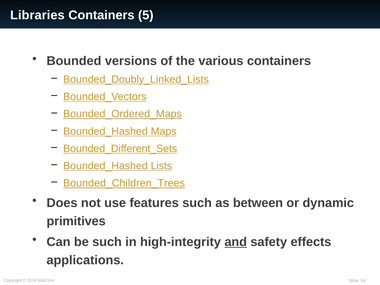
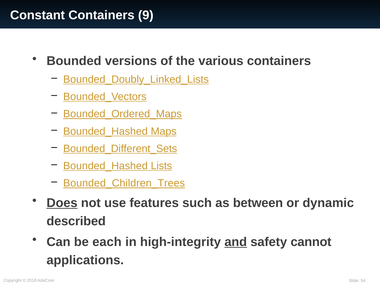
Libraries: Libraries -> Constant (37, 15)
5: 5 -> 9 (146, 15)
Does underline: none -> present (62, 203)
primitives: primitives -> described (76, 221)
be such: such -> each (107, 242)
effects: effects -> cannot (311, 242)
